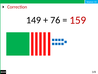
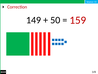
76: 76 -> 50 (55, 20)
